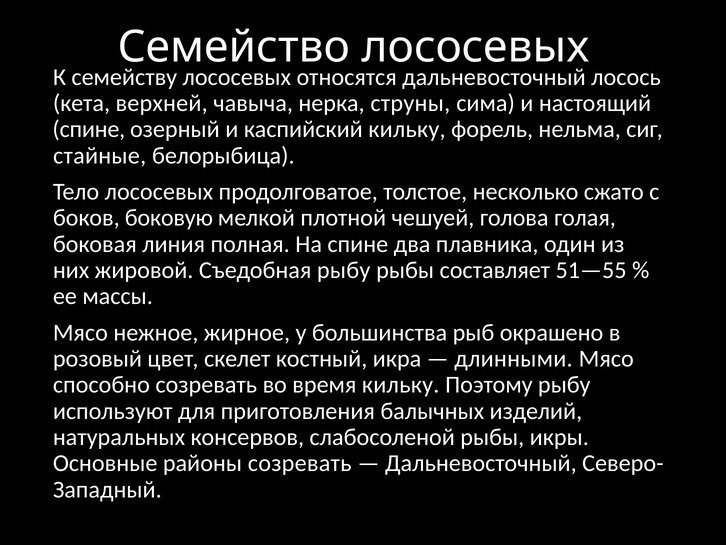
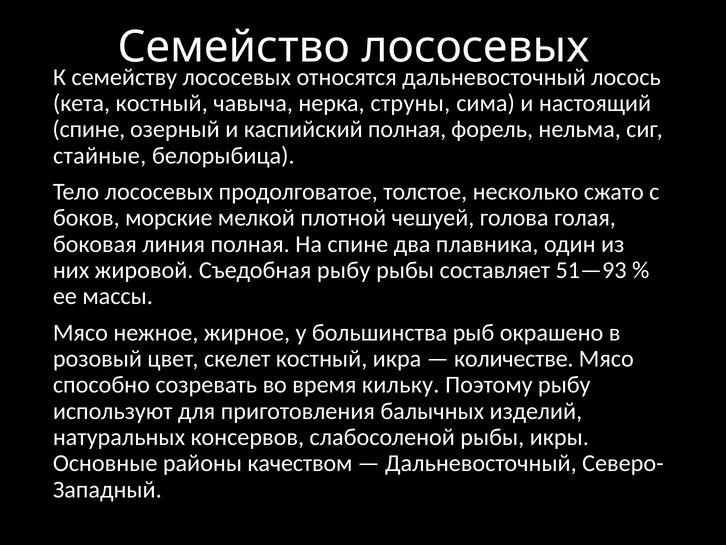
кета верхней: верхней -> костный (162, 103)
каспийский кильку: кильку -> полная (407, 129)
боковую: боковую -> морские (169, 218)
51—55: 51—55 -> 51—93 (591, 270)
длинными: длинными -> количестве (514, 358)
районы созревать: созревать -> качеством (300, 463)
